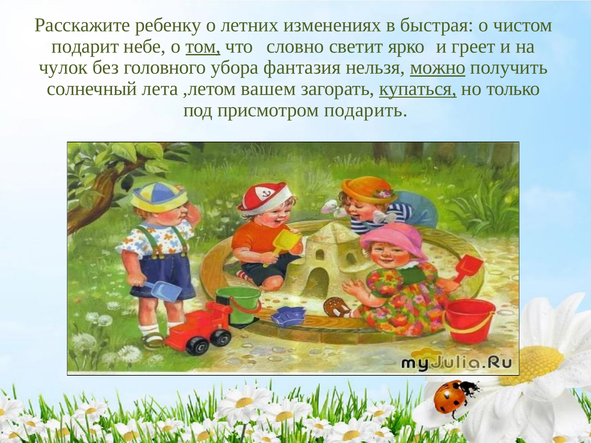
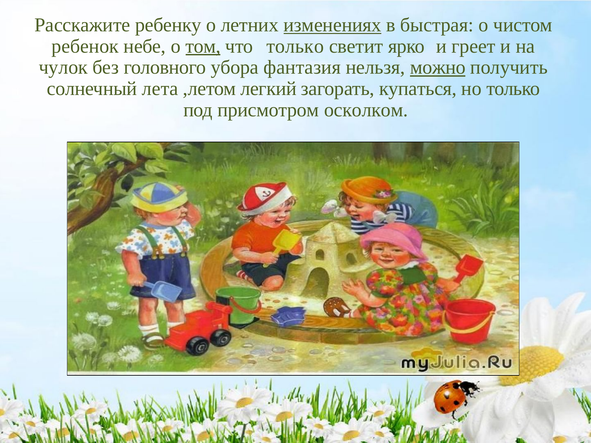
изменениях underline: none -> present (332, 25)
подарит: подарит -> ребенок (85, 46)
что словно: словно -> только (295, 46)
вашем: вашем -> легкий (269, 89)
купаться underline: present -> none (418, 89)
подарить: подарить -> осколком (366, 110)
